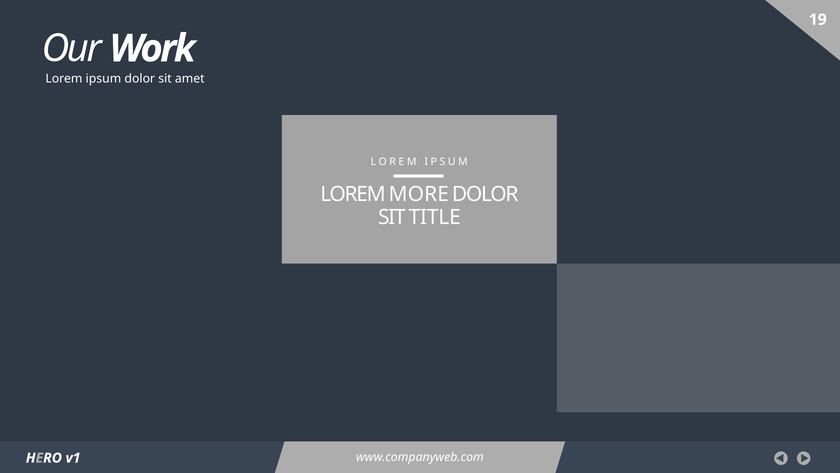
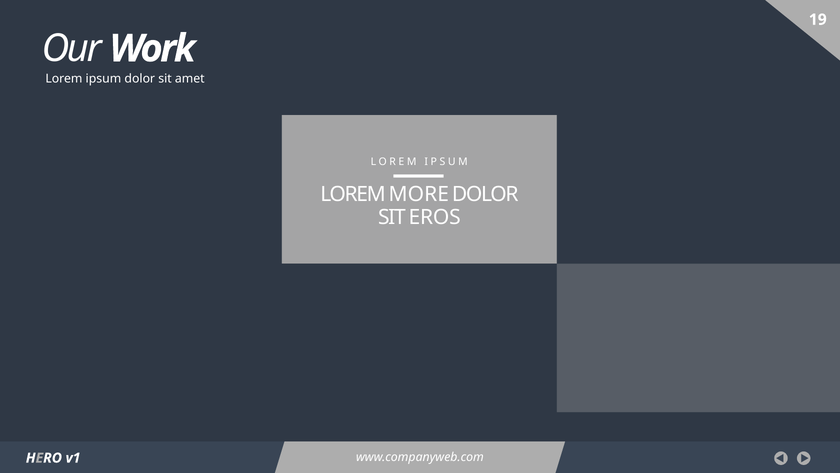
TITLE: TITLE -> EROS (435, 217)
